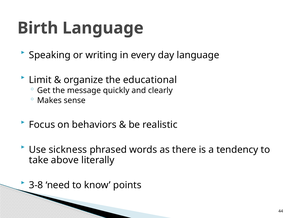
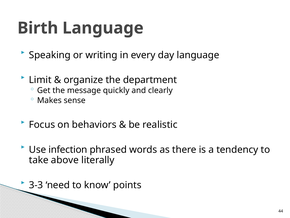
educational: educational -> department (150, 80)
sickness: sickness -> infection (68, 149)
3-8: 3-8 -> 3-3 (36, 185)
